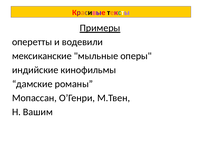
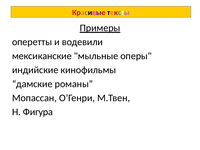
Вашим: Вашим -> Фигура (38, 112)
